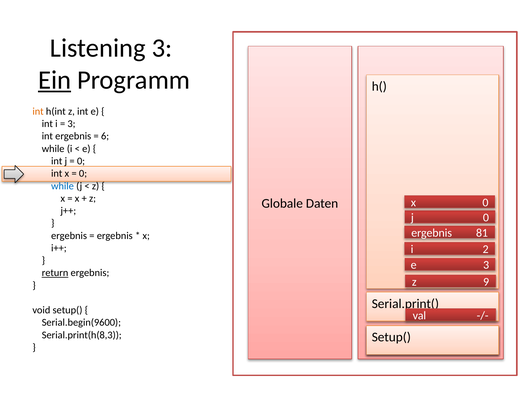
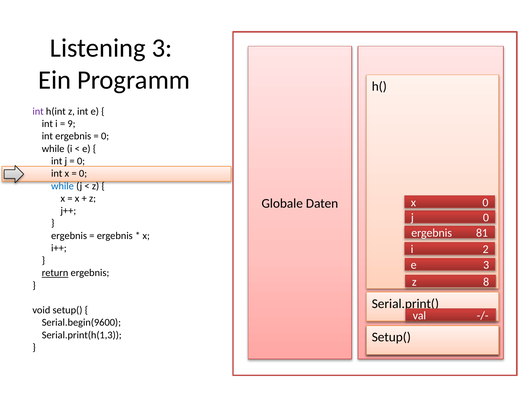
Ein underline: present -> none (55, 80)
int colour: orange -> purple (38, 111)
3: 3 -> 9 (71, 124)
6: 6 -> 0 (105, 136)
9: 9 -> 8 (486, 282)
Serial.print(h(8,3: Serial.print(h(8,3 -> Serial.print(h(1,3 (82, 335)
